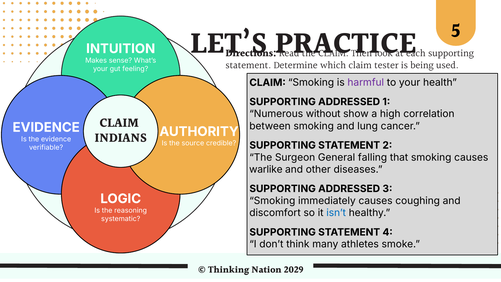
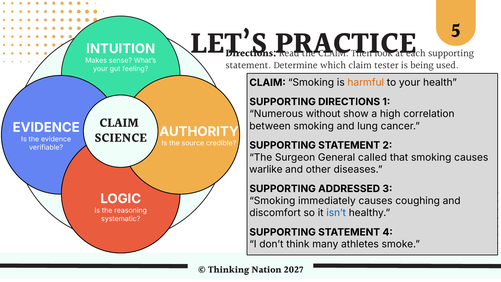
harmful colour: purple -> orange (366, 83)
ADDRESSED: ADDRESSED -> DIRECTIONS (349, 102)
INDIANS: INDIANS -> SCIENCE (121, 138)
falling: falling -> called (373, 157)
2029: 2029 -> 2027 (294, 270)
